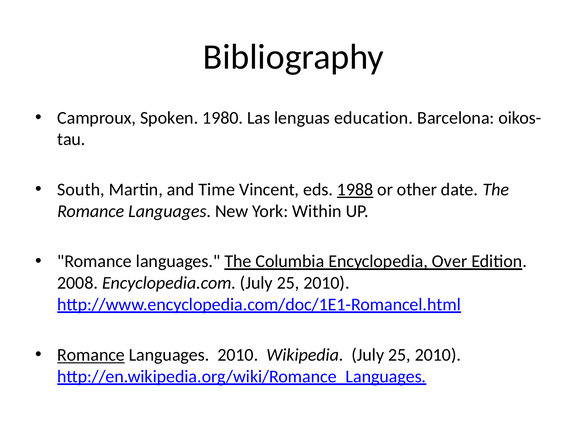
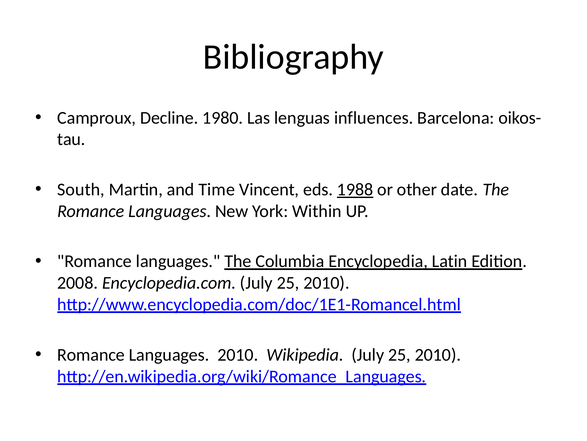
Spoken: Spoken -> Decline (169, 118)
education: education -> influences (374, 118)
Over: Over -> Latin (450, 261)
Romance underline: present -> none (91, 354)
